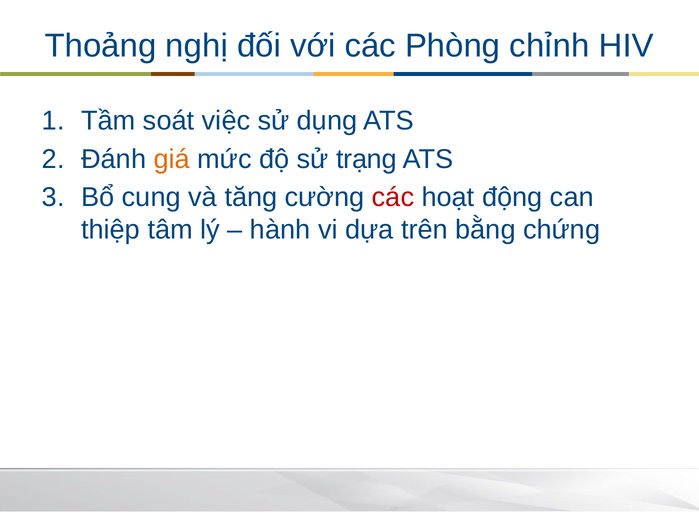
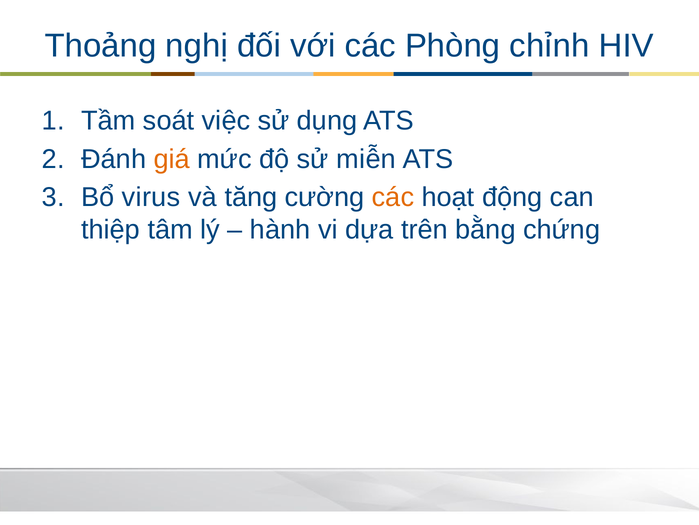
trạng: trạng -> miễn (366, 159)
cung: cung -> virus (151, 197)
các colour: red -> orange (393, 197)
